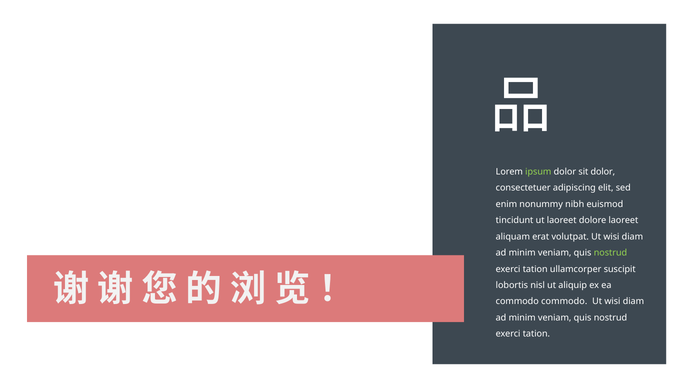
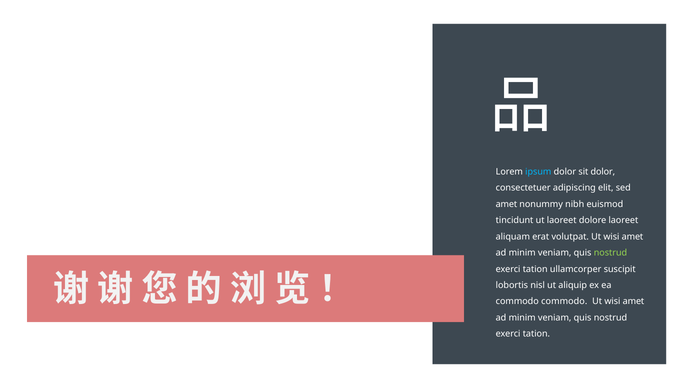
ipsum colour: light green -> light blue (538, 172)
enim: enim -> amet (506, 204)
volutpat Ut wisi diam: diam -> amet (632, 237)
diam: diam -> amet (633, 302)
